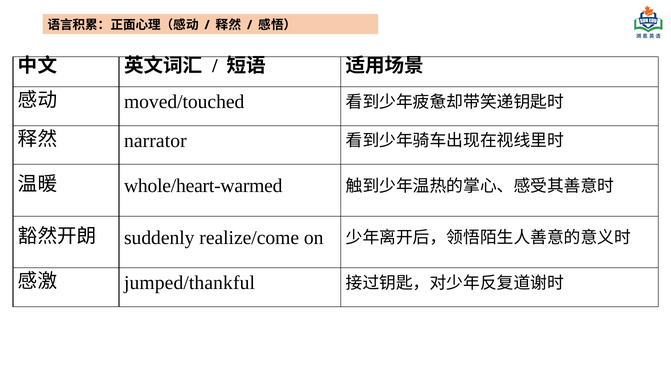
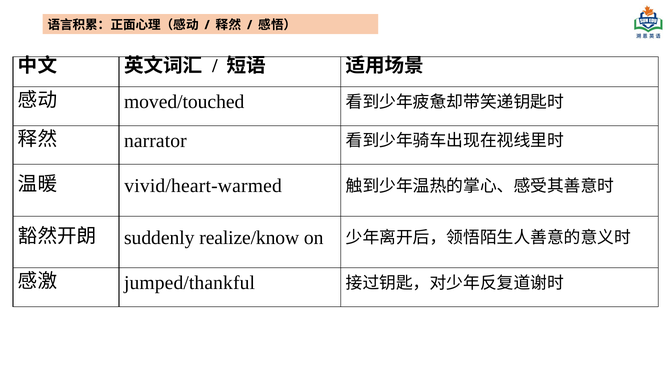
whole/heart-warmed: whole/heart-warmed -> vivid/heart-warmed (203, 186)
realize/come: realize/come -> realize/know (249, 238)
